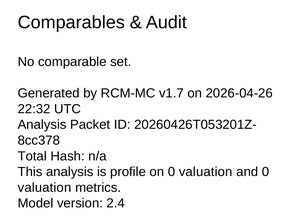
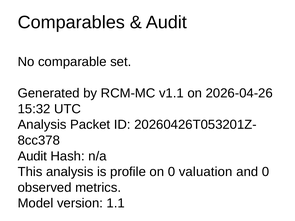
v1.7: v1.7 -> v1.1 (171, 93)
22:32: 22:32 -> 15:32 (34, 109)
Total: Total -> Audit (32, 156)
valuation: valuation -> observed (45, 188)
2.4: 2.4 -> 1.1 (116, 203)
